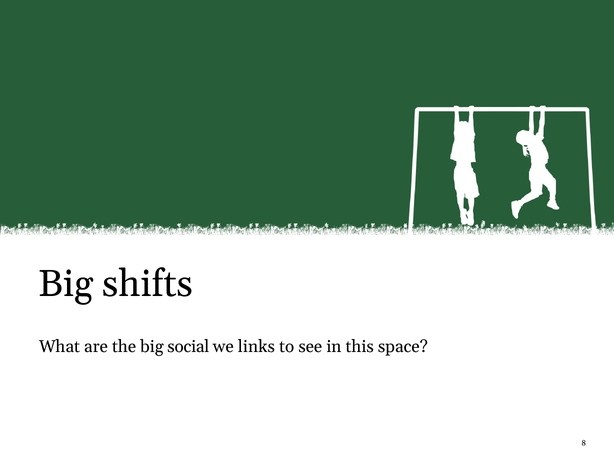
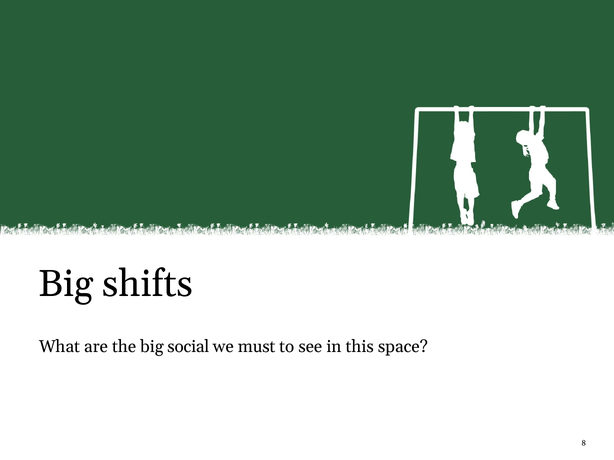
links: links -> must (257, 347)
